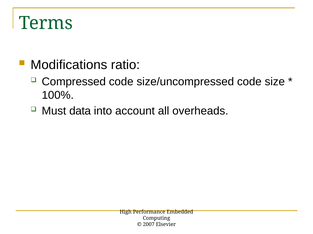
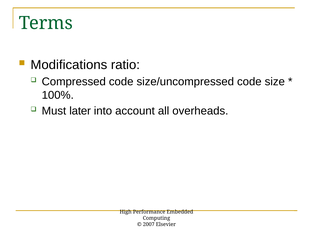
data: data -> later (80, 111)
